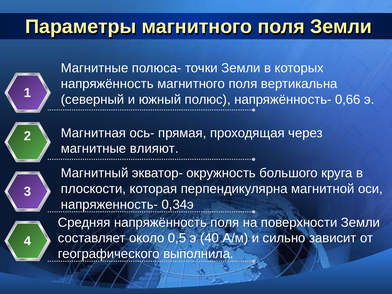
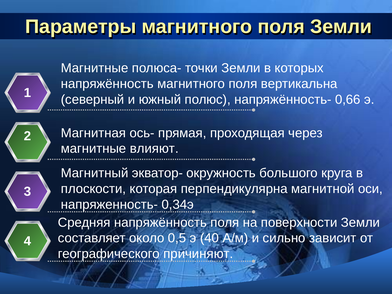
выполнила: выполнила -> причиняют (198, 254)
